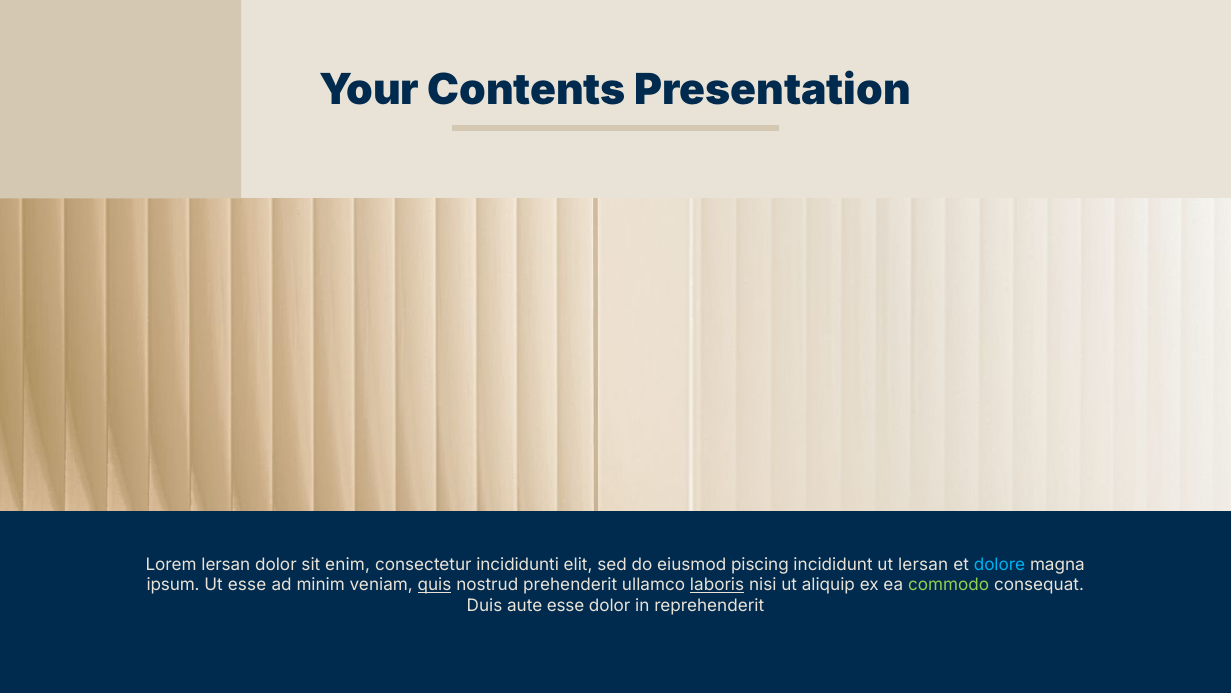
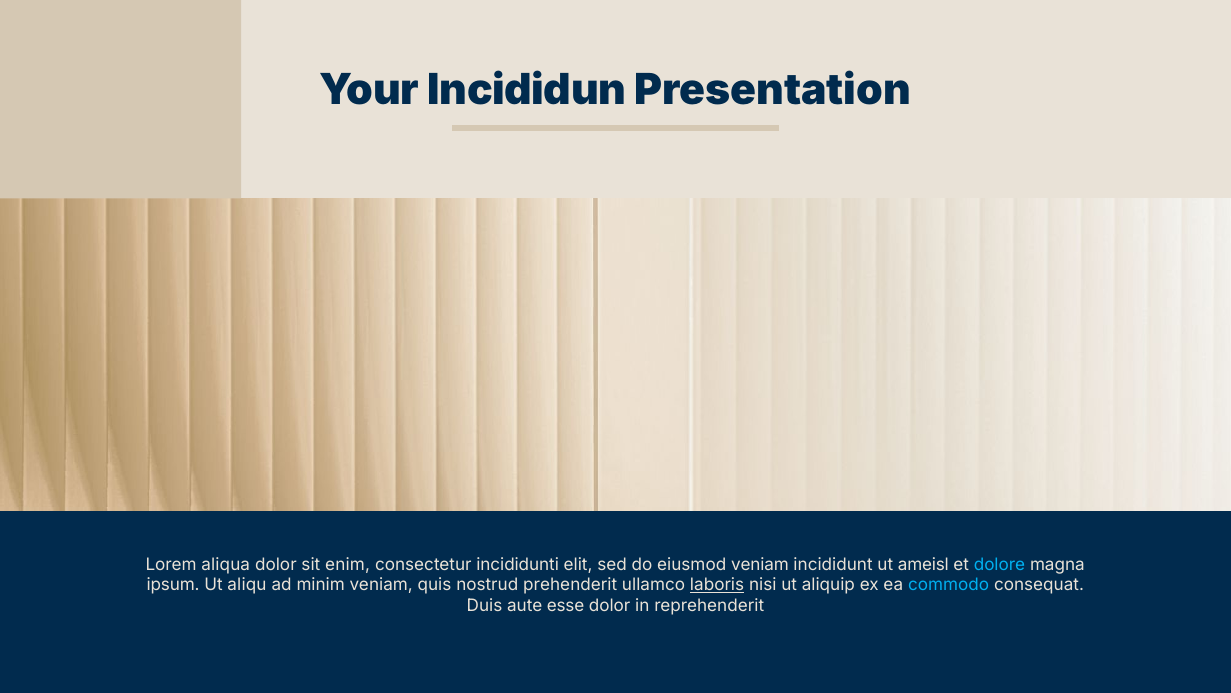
Contents: Contents -> Incididun (527, 90)
Lorem lersan: lersan -> aliqua (226, 564)
eiusmod piscing: piscing -> veniam (760, 564)
ut lersan: lersan -> ameisl (923, 564)
Ut esse: esse -> aliqu (247, 585)
quis underline: present -> none (435, 585)
commodo colour: light green -> light blue (949, 585)
